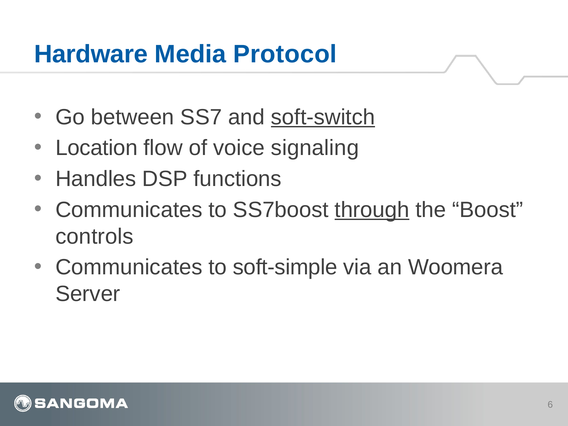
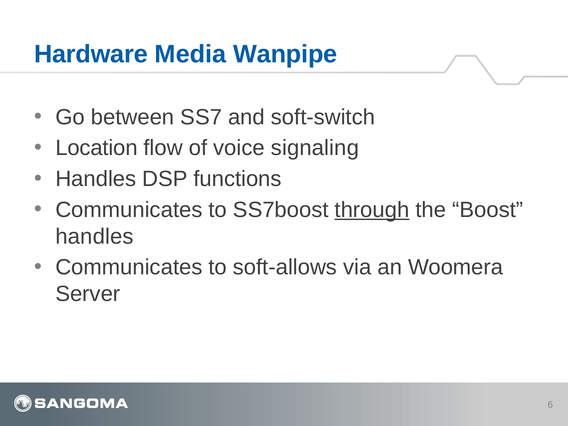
Protocol: Protocol -> Wanpipe (285, 54)
soft-switch underline: present -> none (323, 117)
controls: controls -> handles (95, 236)
soft-simple: soft-simple -> soft-allows (285, 267)
